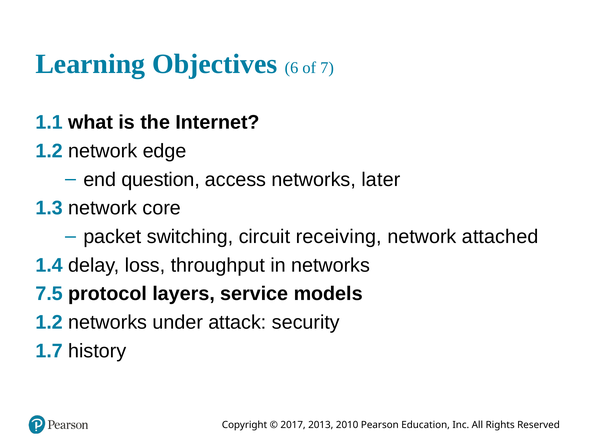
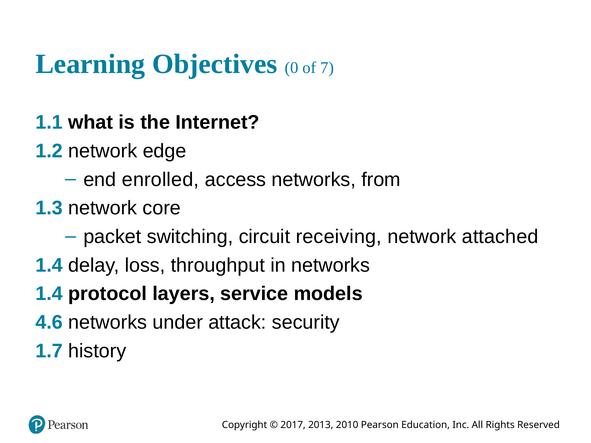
6: 6 -> 0 (291, 68)
question: question -> enrolled (160, 180)
later: later -> from (381, 180)
7.5: 7.5 -> 1.4 (49, 294)
1.2: 1.2 -> 4.6 (49, 323)
